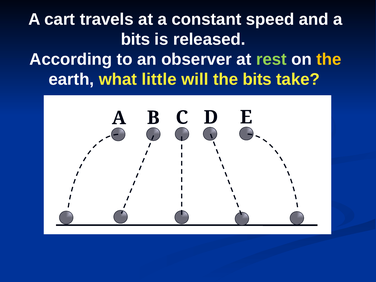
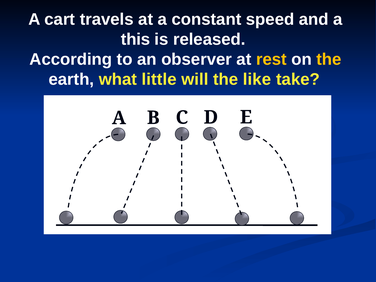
bits: bits -> this (135, 39)
rest colour: light green -> yellow (271, 59)
the bits: bits -> like (257, 79)
